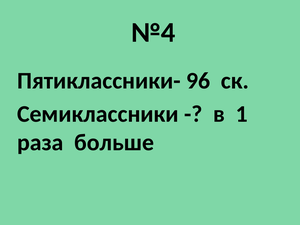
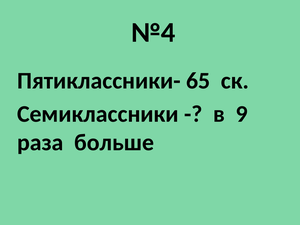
96: 96 -> 65 (198, 81)
1: 1 -> 9 (242, 114)
